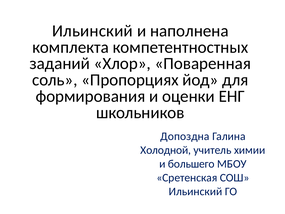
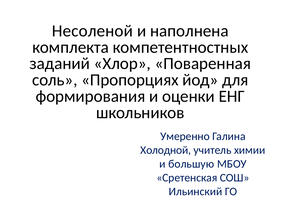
Ильинский: Ильинский -> Несоленой (92, 31)
Допоздна: Допоздна -> Умеренно (185, 136)
большего: большего -> большую (191, 164)
